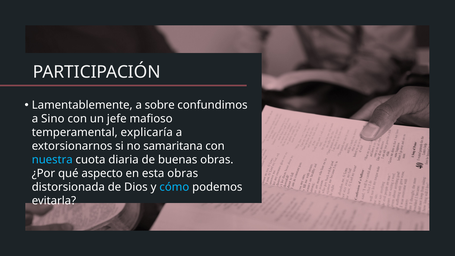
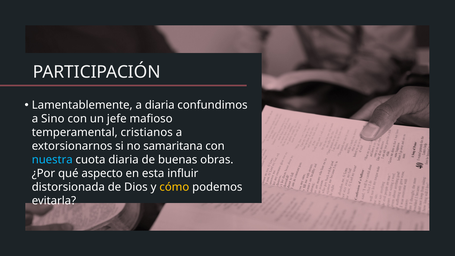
a sobre: sobre -> diaria (160, 105)
explicaría: explicaría -> cristianos (147, 133)
esta obras: obras -> influir (183, 173)
cómo colour: light blue -> yellow (174, 187)
